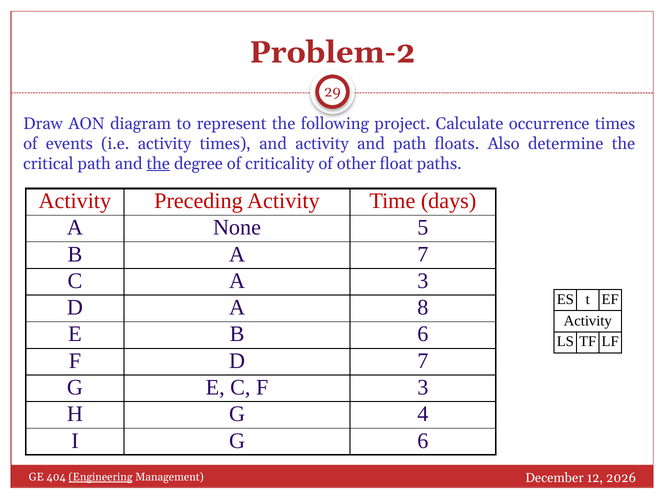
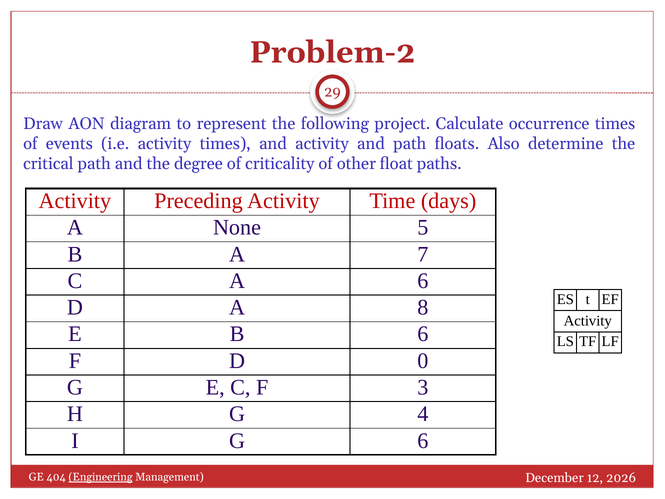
the underline: present -> none (158, 164)
A 3: 3 -> 6 (423, 281)
D 7: 7 -> 0 (423, 361)
